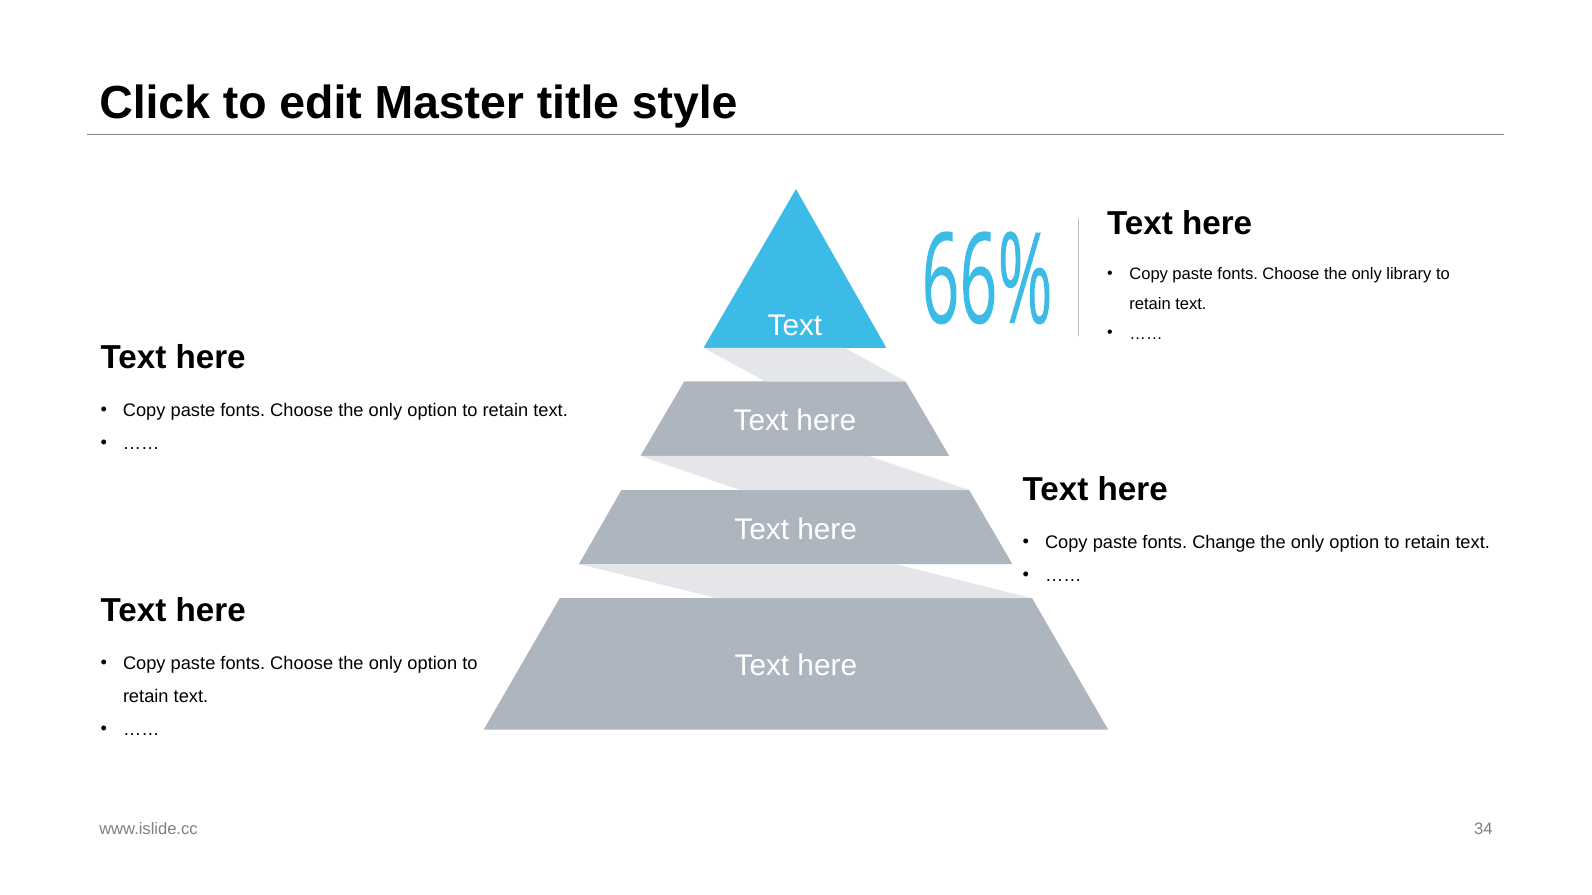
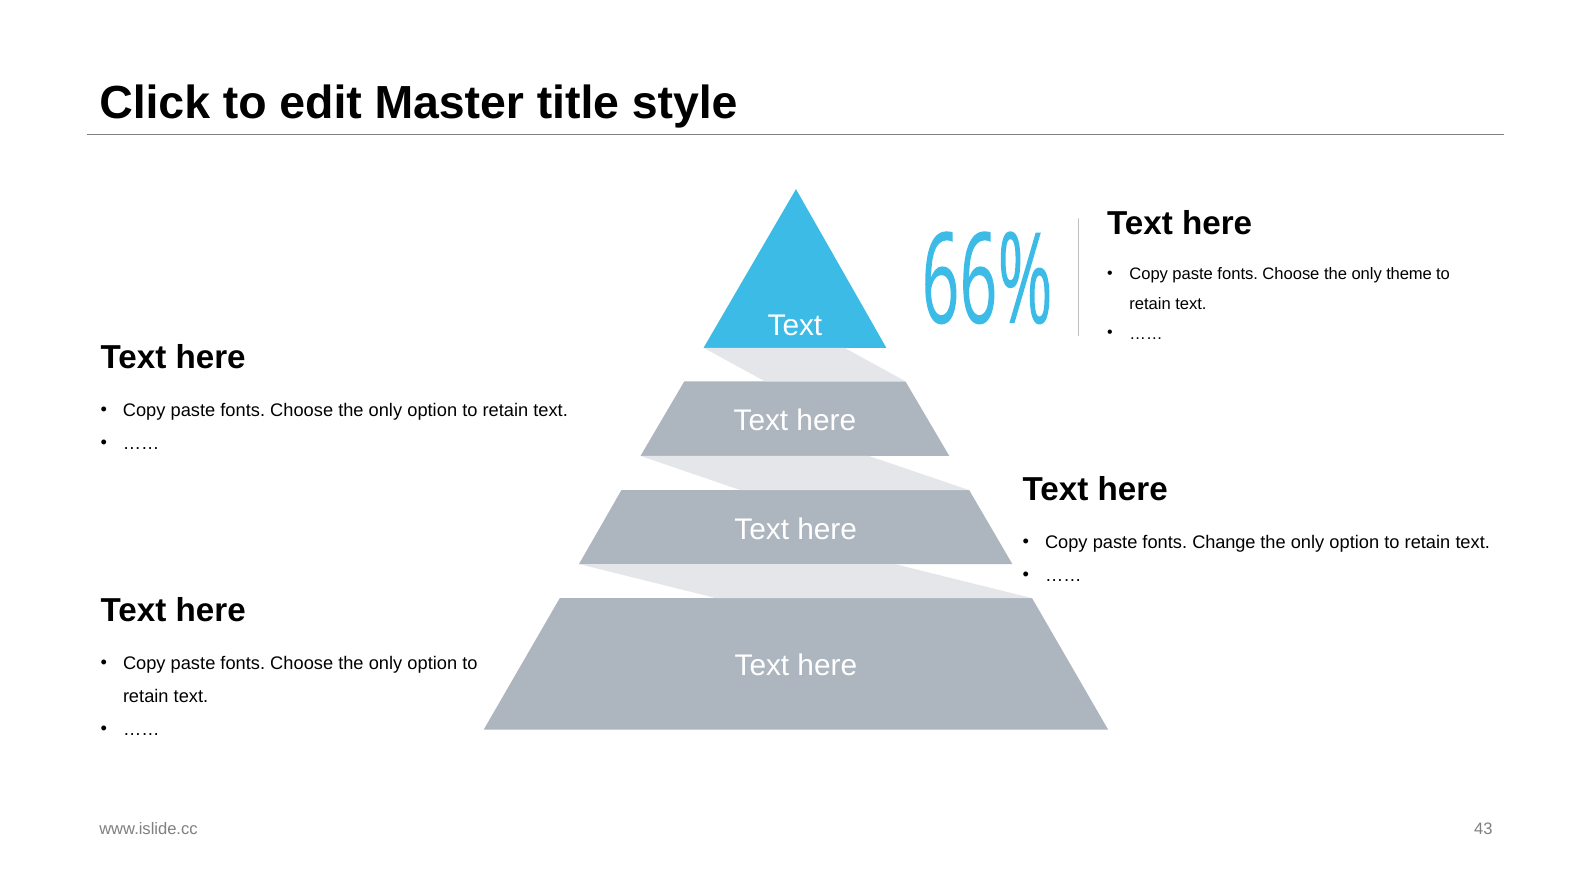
library: library -> theme (1409, 274)
34: 34 -> 43 (1483, 829)
